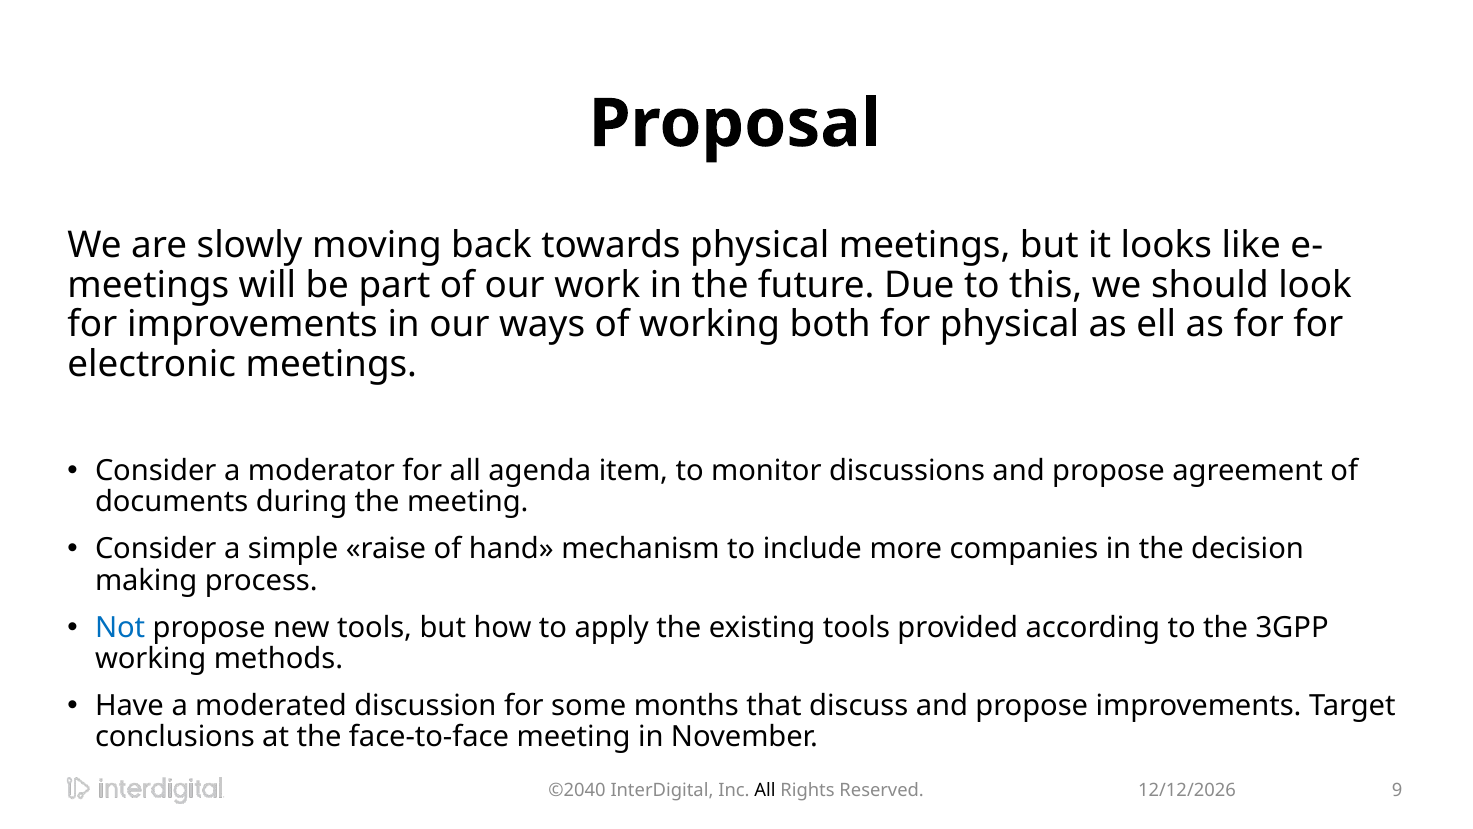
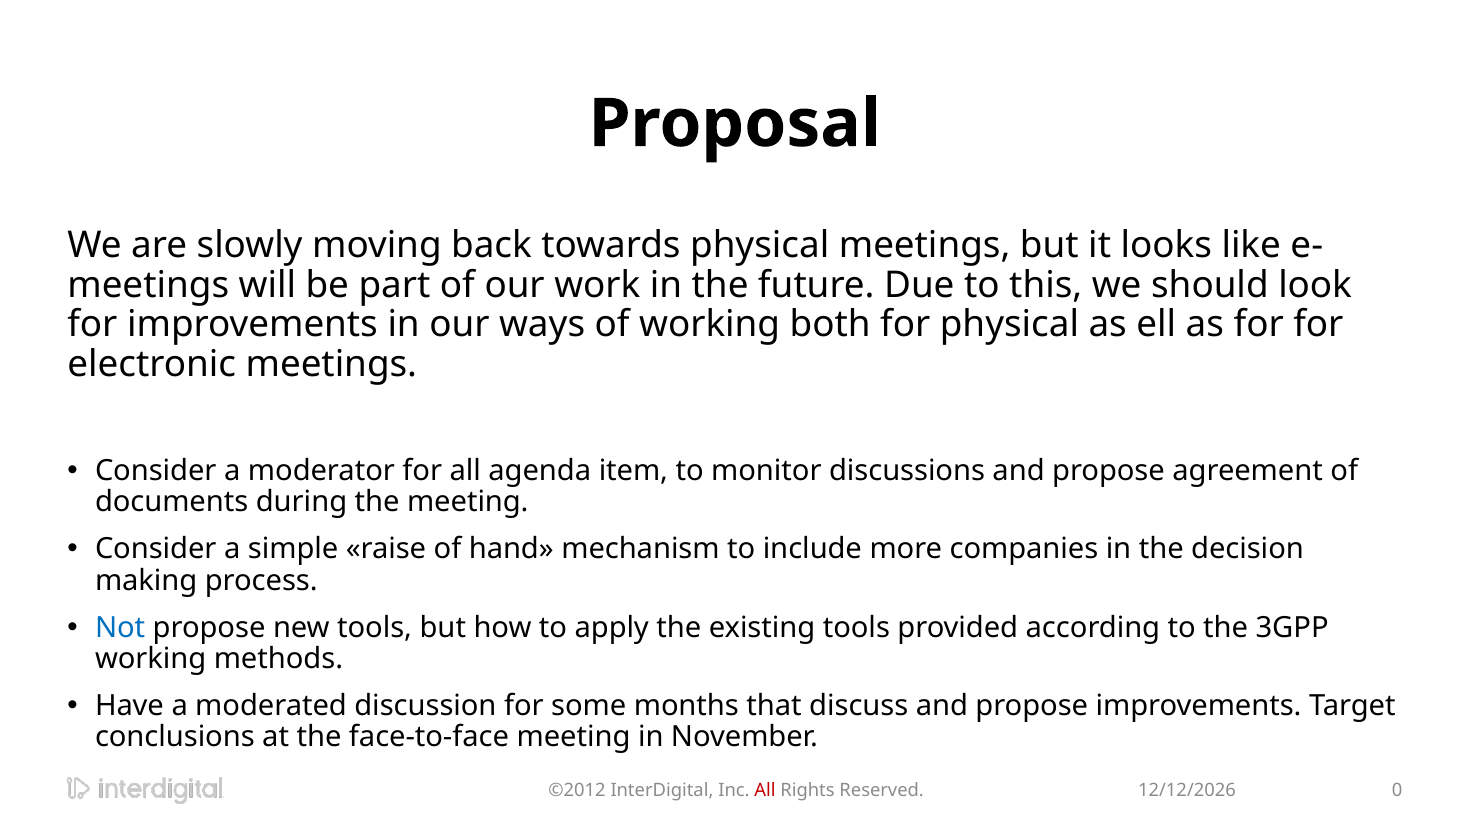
©2040: ©2040 -> ©2012 (577, 790)
All colour: black -> red (765, 790)
9: 9 -> 0 (1397, 790)
